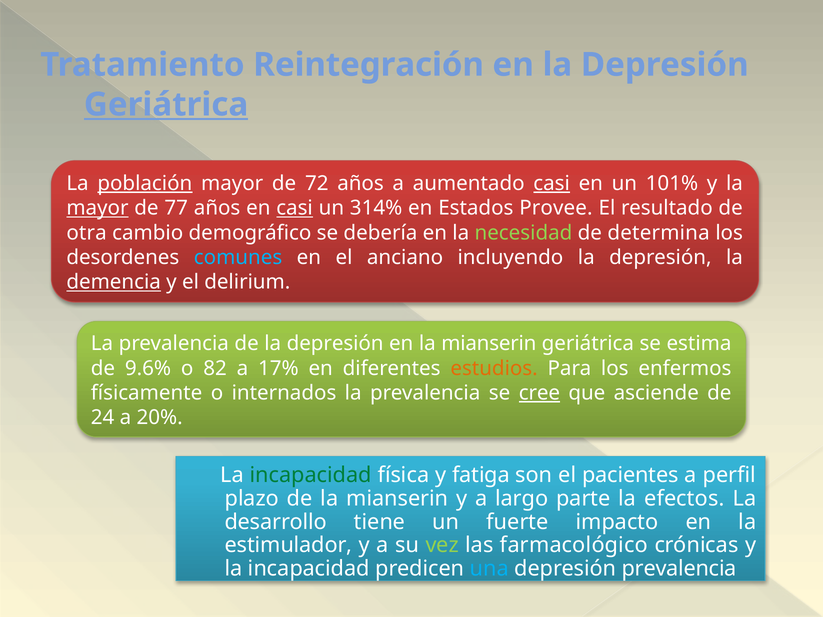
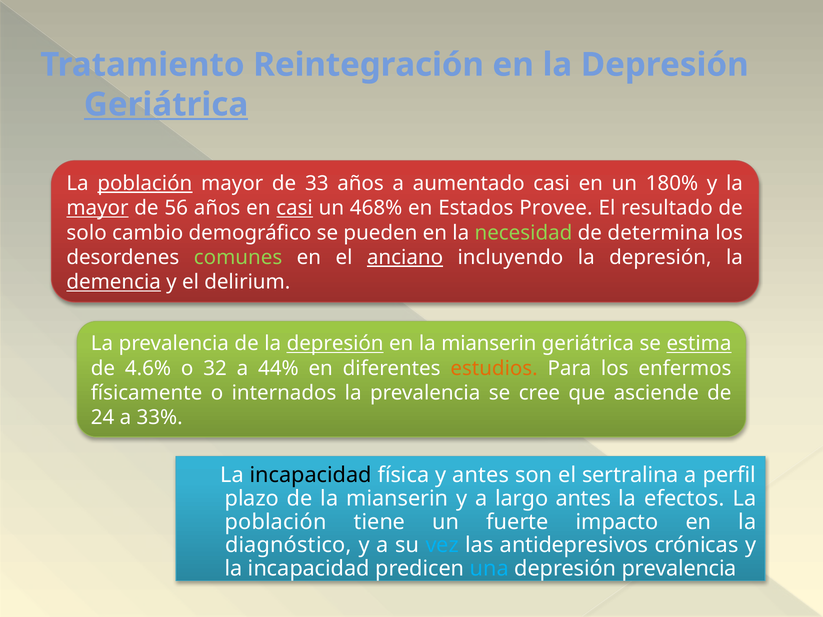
72: 72 -> 33 (317, 183)
casi underline: present -> none (552, 183)
101%: 101% -> 180% (672, 183)
77: 77 -> 56 (176, 208)
314%: 314% -> 468% (376, 208)
otra: otra -> solo (87, 233)
debería: debería -> pueden (380, 233)
comunes colour: light blue -> light green (238, 258)
anciano underline: none -> present (405, 258)
depresión underline: none -> present (335, 344)
estima underline: none -> present (699, 344)
9.6%: 9.6% -> 4.6% (148, 368)
82: 82 -> 32 (215, 368)
17%: 17% -> 44% (278, 368)
cree underline: present -> none (539, 393)
20%: 20% -> 33% (160, 418)
incapacidad colour: green -> black (311, 475)
y fatiga: fatiga -> antes (481, 475)
pacientes: pacientes -> sertralina (630, 475)
largo parte: parte -> antes (583, 499)
desarrollo: desarrollo -> población (276, 522)
estimulador: estimulador -> diagnóstico (288, 546)
vez colour: light green -> light blue (442, 546)
farmacológico: farmacológico -> antidepresivos (574, 546)
